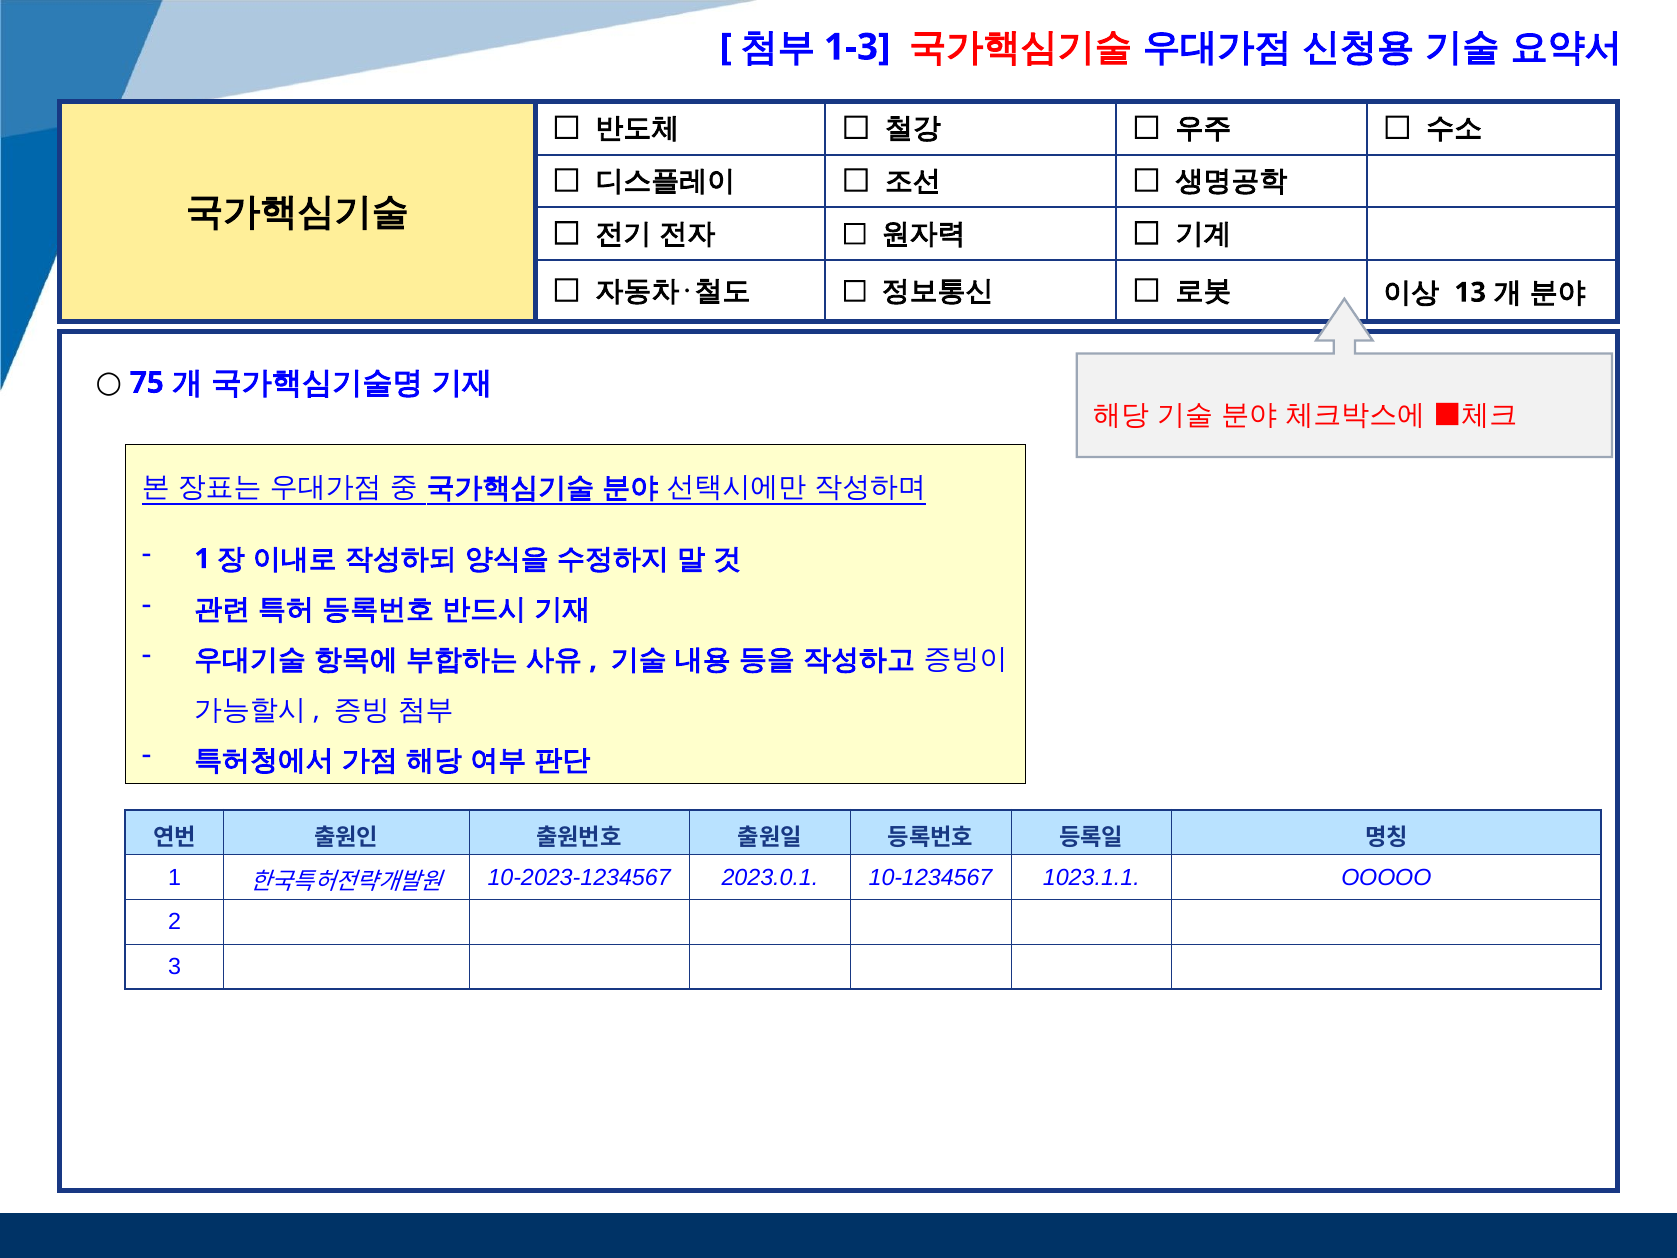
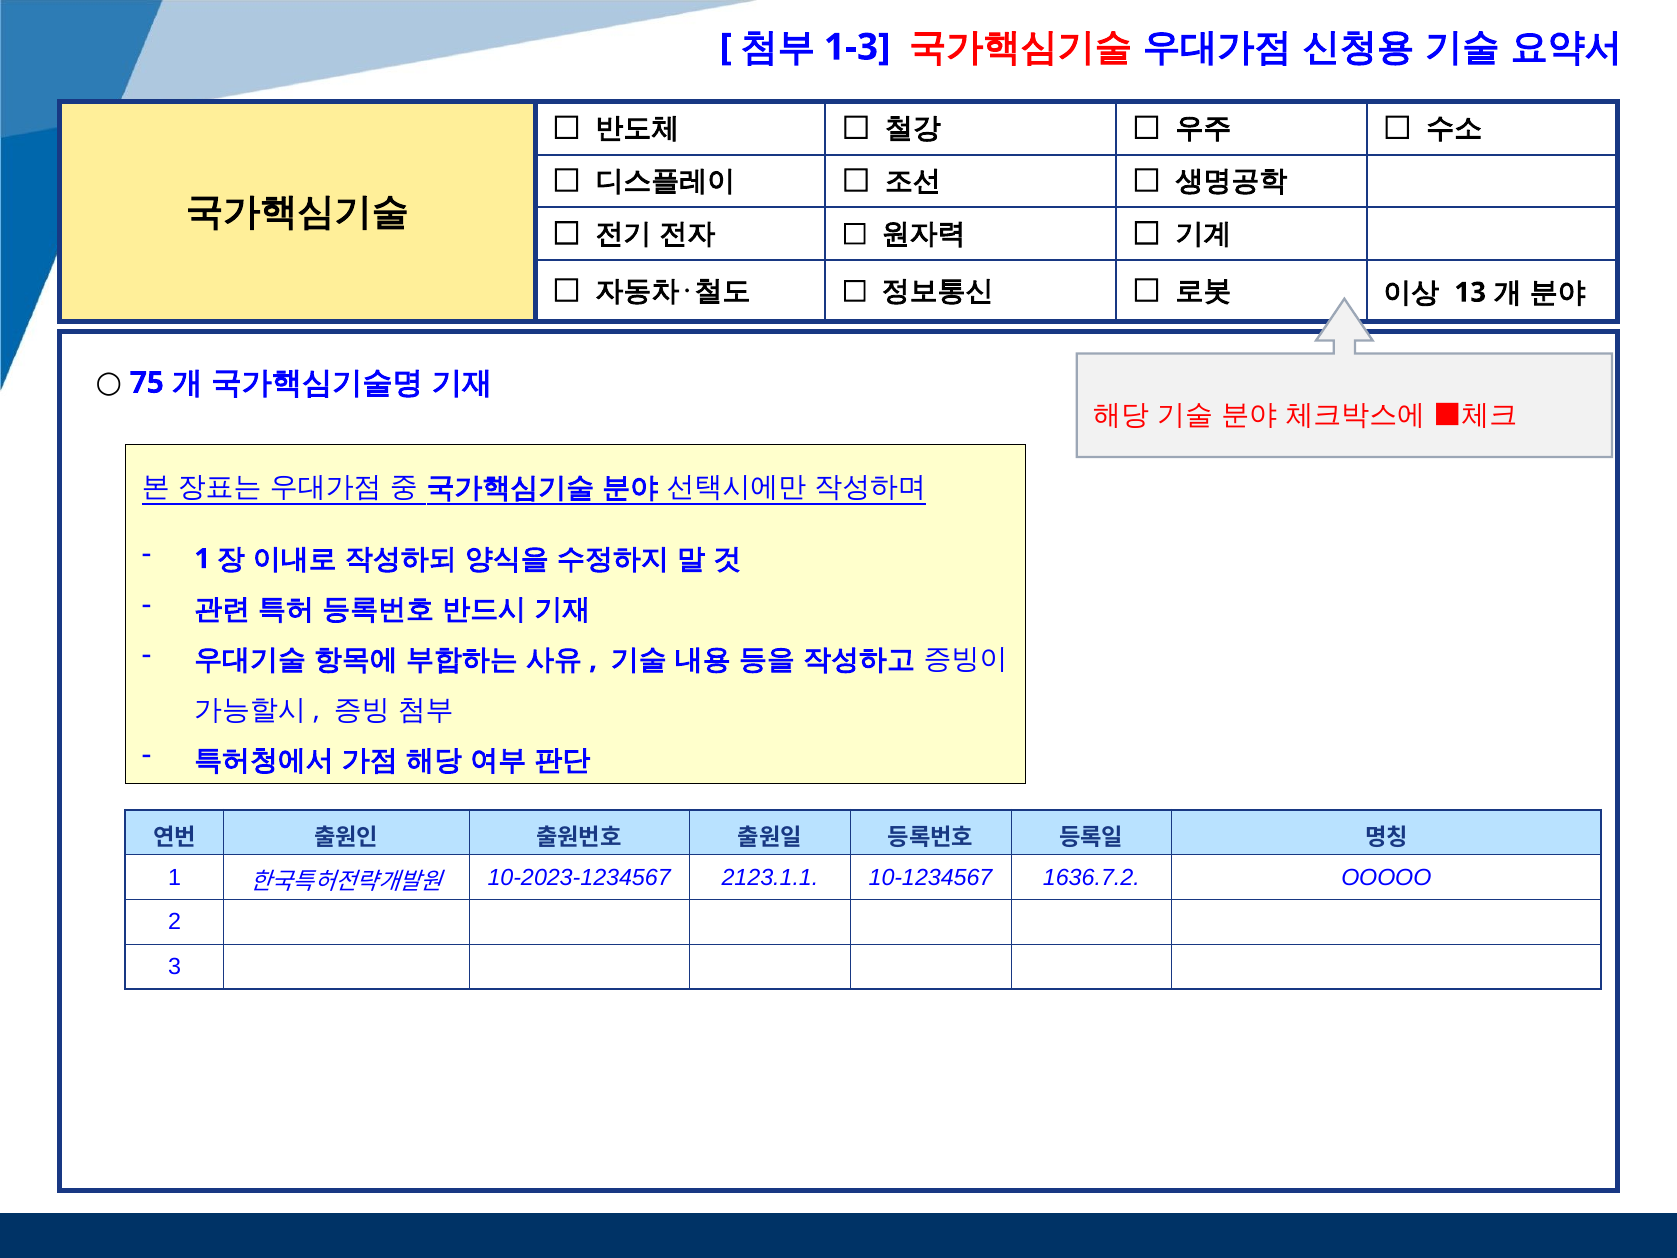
2023.0.1: 2023.0.1 -> 2123.1.1 (770, 877)
1023.1.1: 1023.1.1 -> 1636.7.2 (1091, 877)
